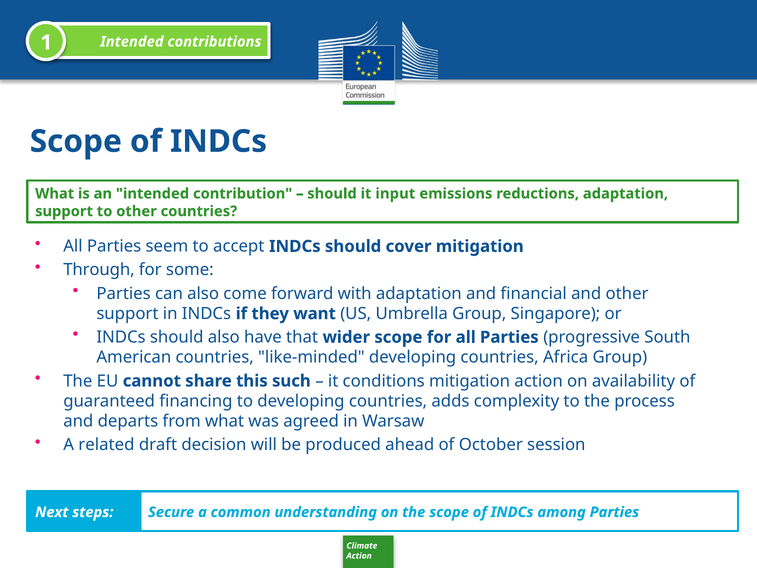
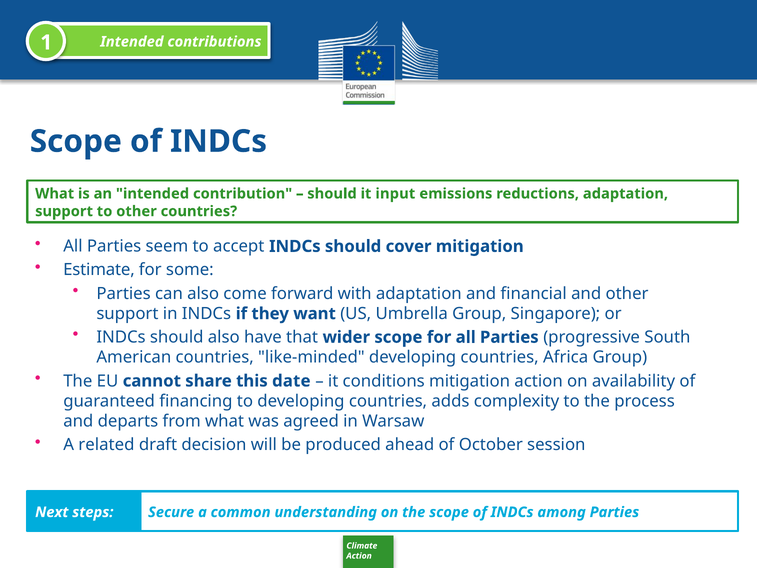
Through: Through -> Estimate (99, 270)
such: such -> date (291, 381)
